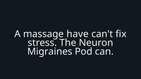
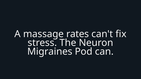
have: have -> rates (78, 34)
